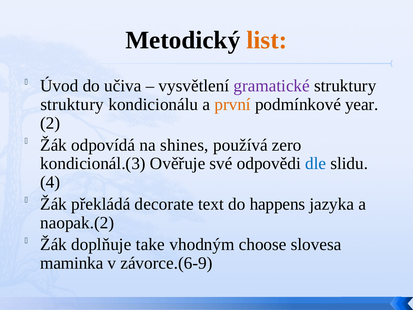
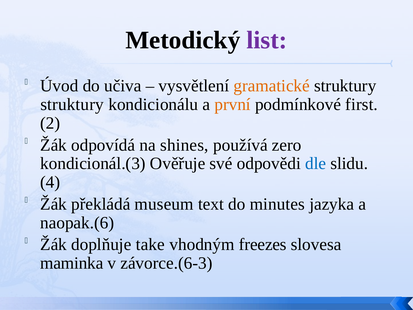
list colour: orange -> purple (267, 40)
gramatické colour: purple -> orange (272, 86)
year: year -> first (362, 104)
decorate: decorate -> museum (164, 204)
happens: happens -> minutes (277, 204)
naopak.(2: naopak.(2 -> naopak.(6 (77, 223)
choose: choose -> freezes (263, 244)
závorce.(6-9: závorce.(6-9 -> závorce.(6-3 (166, 263)
